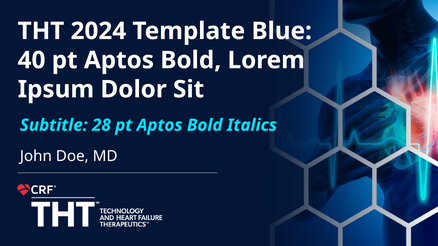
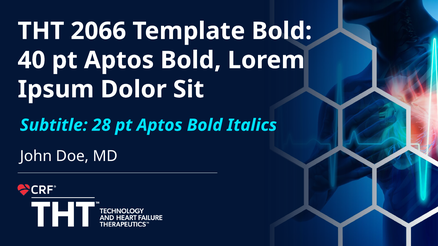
2024: 2024 -> 2066 (98, 31)
Template Blue: Blue -> Bold (282, 31)
